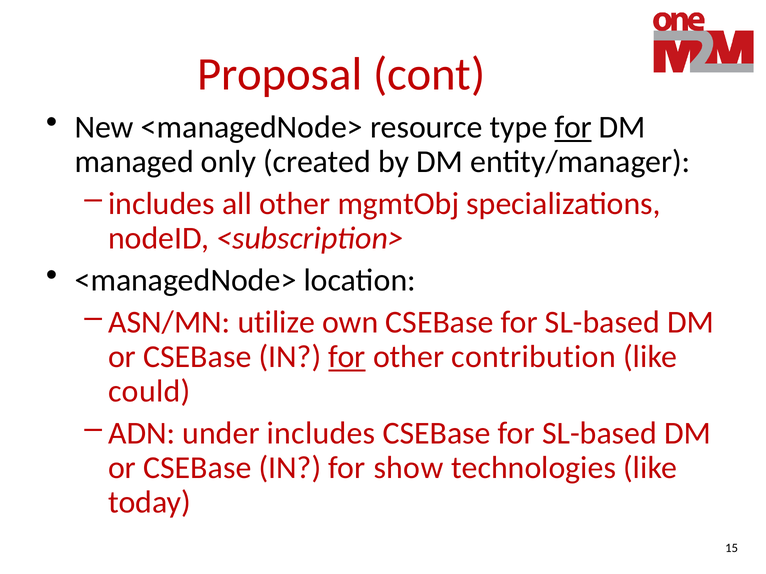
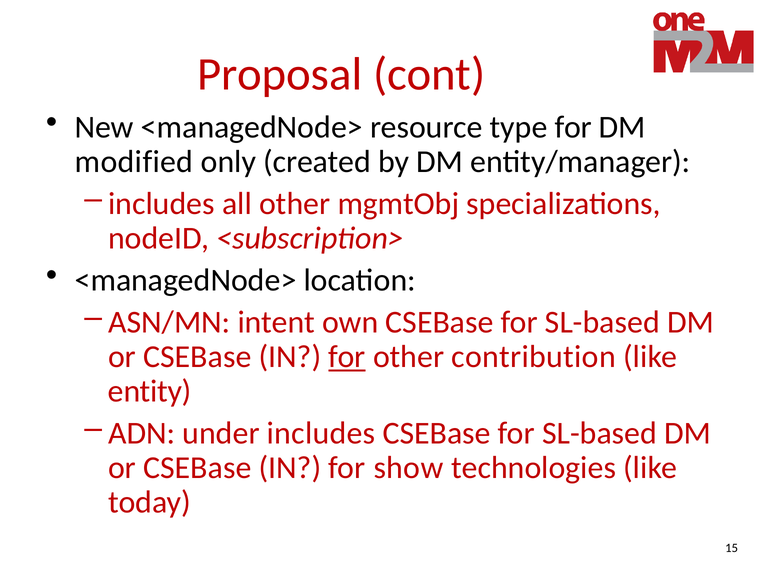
for underline: present -> none (573, 127)
managed: managed -> modified (134, 162)
utilize: utilize -> intent (276, 323)
could: could -> entity (150, 392)
